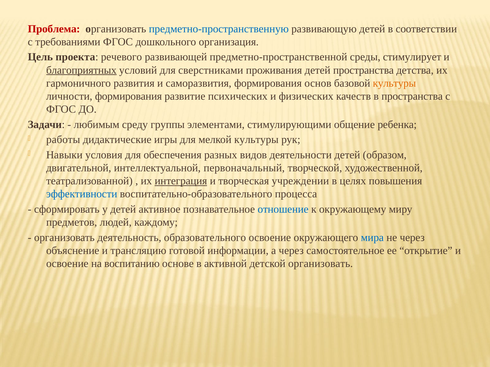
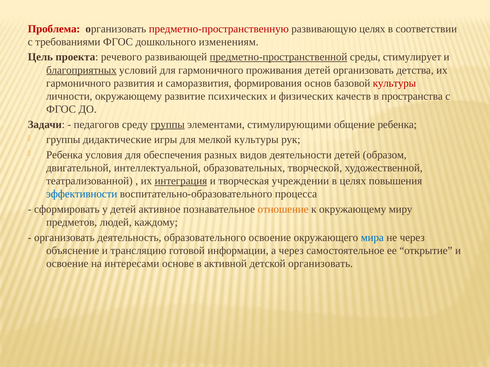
предметно-пространственную colour: blue -> red (219, 29)
развивающую детей: детей -> целях (372, 29)
организация: организация -> изменениям (229, 42)
предметно-пространственной underline: none -> present (279, 57)
для сверстниками: сверстниками -> гармоничного (211, 70)
детей пространства: пространства -> организовать (363, 70)
культуры colour: orange -> red (394, 83)
личности формирования: формирования -> окружающему (128, 96)
любимым: любимым -> педагогов (97, 125)
группы underline: none -> present (168, 125)
работы: работы -> группы (63, 140)
Навыки: Навыки -> Ребенка (64, 155)
первоначальный: первоначальный -> образовательных (244, 168)
отношение colour: blue -> orange (283, 210)
воспитанию: воспитанию -> интересами (132, 264)
